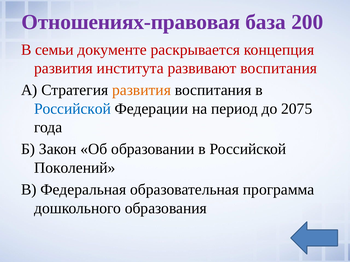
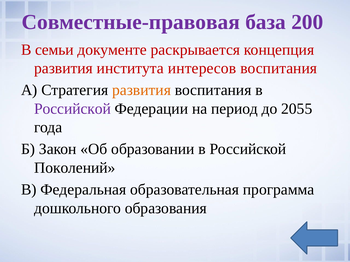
Отношениях-правовая: Отношениях-правовая -> Совместные-правовая (131, 22)
развивают: развивают -> интересов (202, 68)
Российской colour: blue -> purple (72, 109)
2075: 2075 -> 2055 (297, 109)
